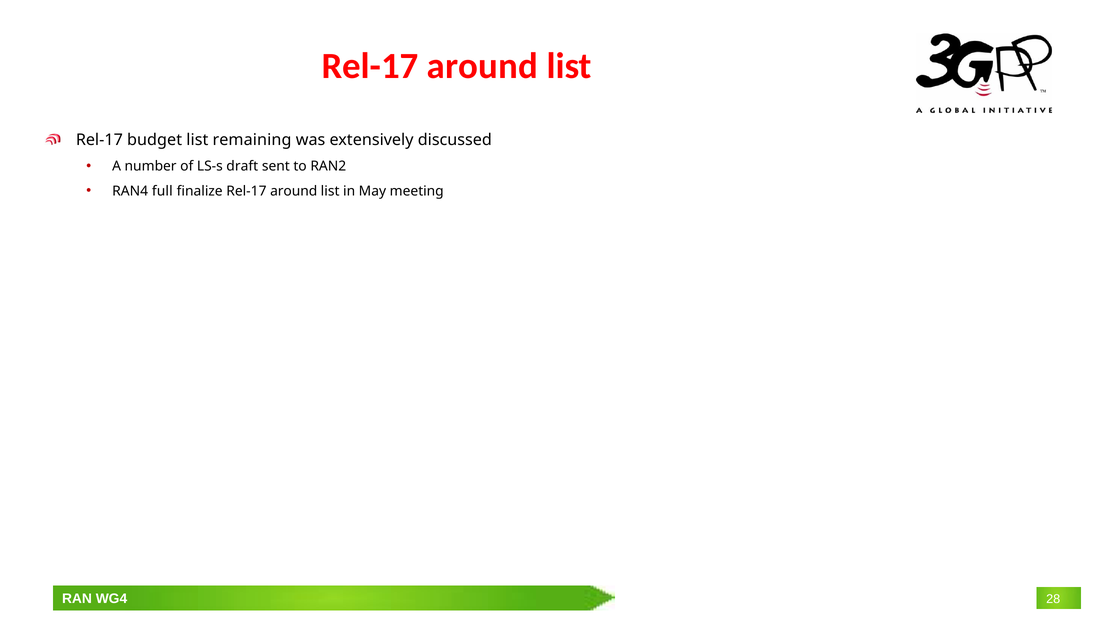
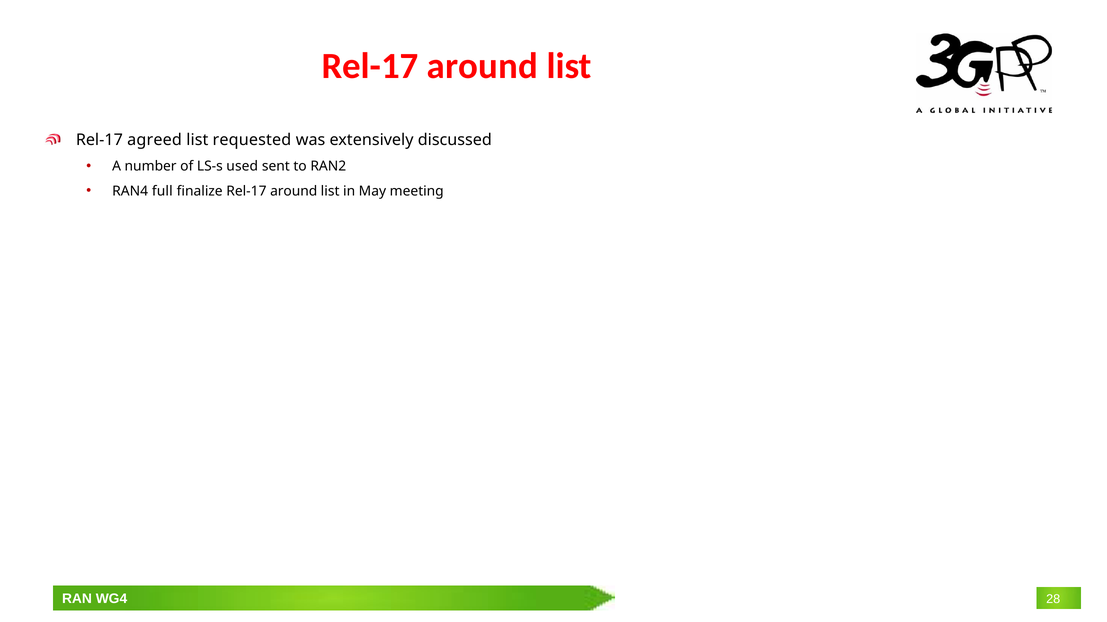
budget: budget -> agreed (155, 140)
remaining: remaining -> requested (252, 140)
draft: draft -> used (242, 166)
